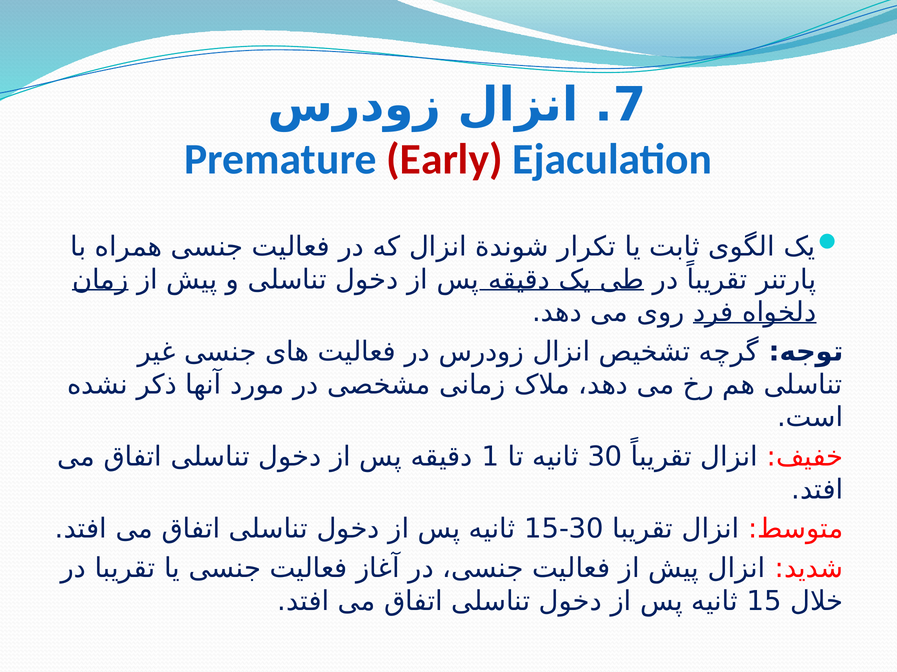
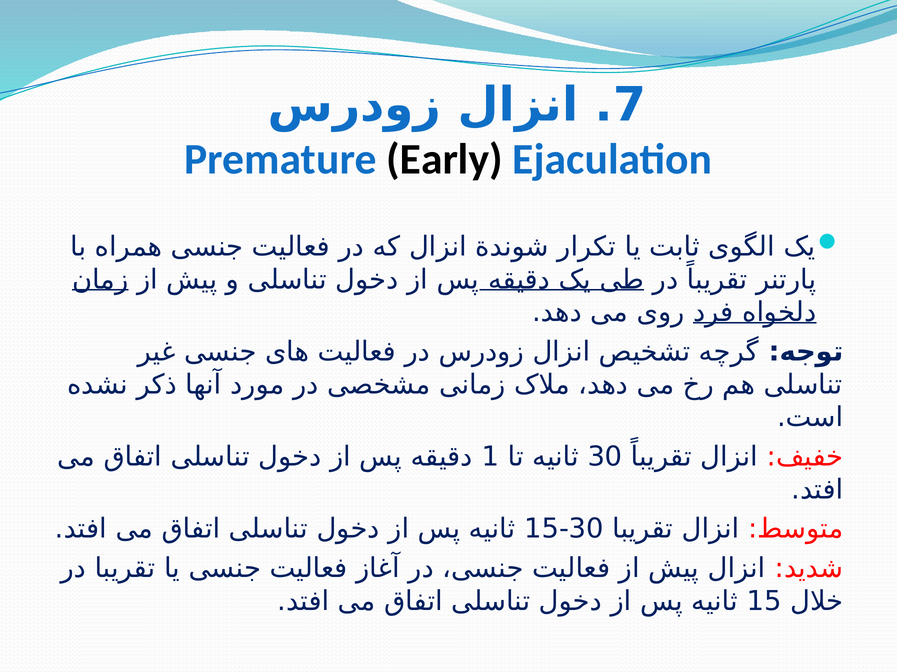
Early colour: red -> black (445, 159)
